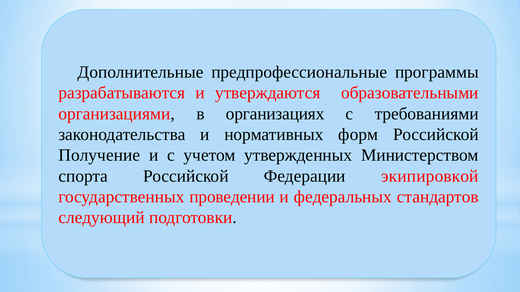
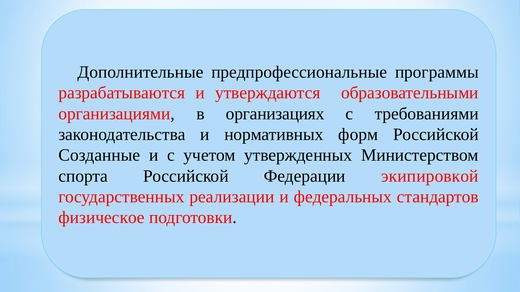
Получение: Получение -> Созданные (99, 155)
проведении: проведении -> реализации (232, 197)
следующий: следующий -> физическое (102, 218)
